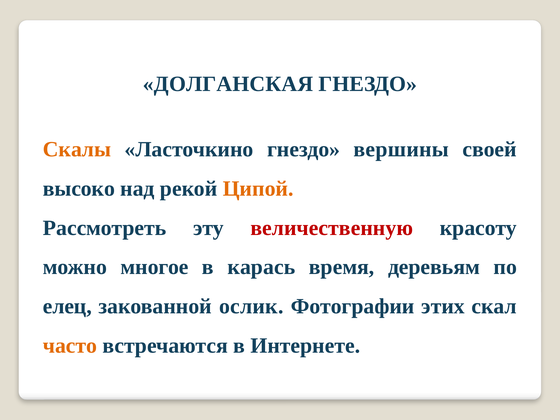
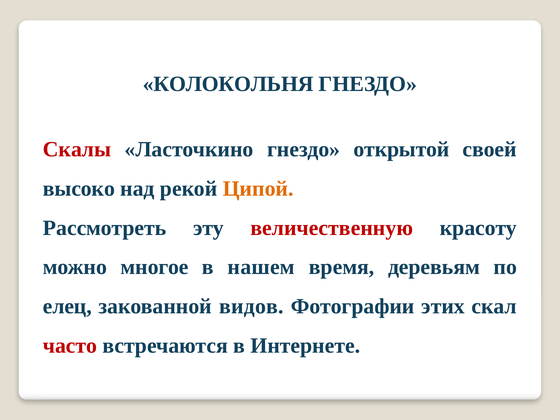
ДОЛГАНСКАЯ: ДОЛГАНСКАЯ -> КОЛОКОЛЬНЯ (228, 84)
Скалы colour: orange -> red (77, 149)
вершины: вершины -> открытой (401, 149)
карась: карась -> нашем (261, 267)
ослик: ослик -> видов (251, 306)
часто colour: orange -> red (70, 345)
